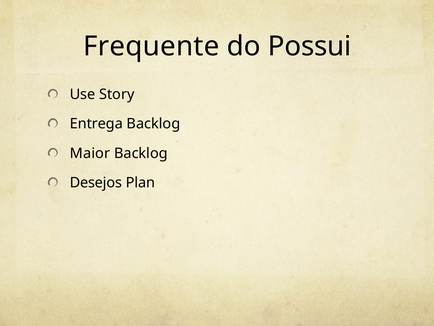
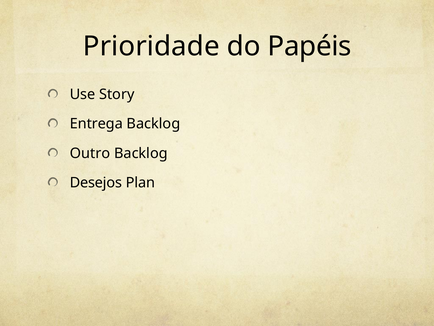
Frequente: Frequente -> Prioridade (151, 46)
Possui: Possui -> Papéis (310, 46)
Maior: Maior -> Outro (90, 153)
